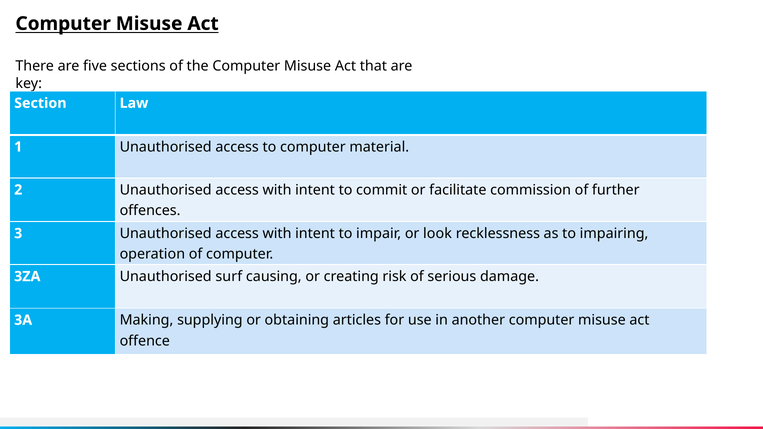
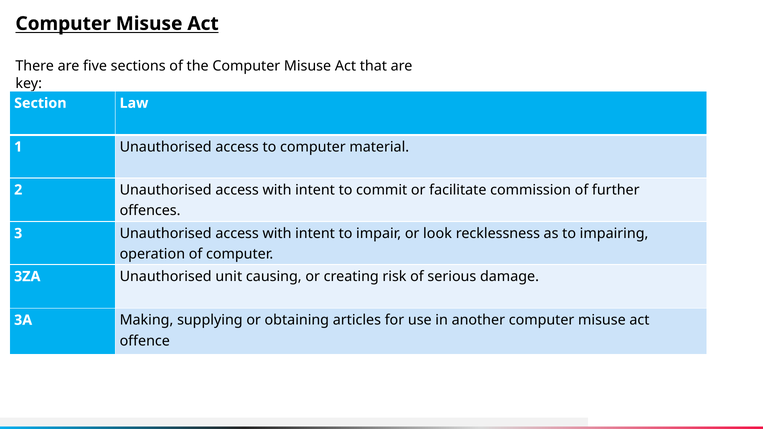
surf: surf -> unit (229, 277)
